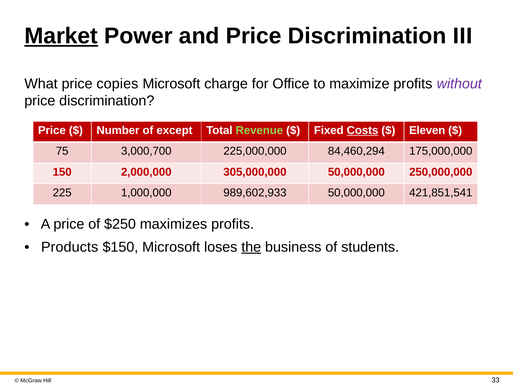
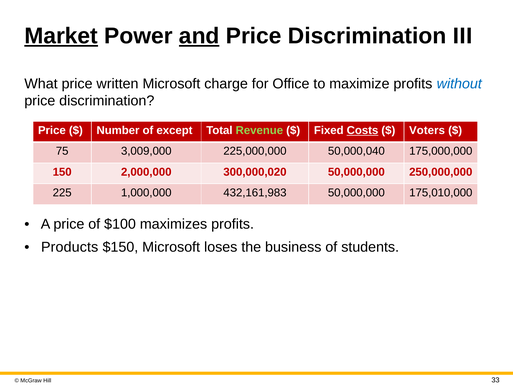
and underline: none -> present (199, 36)
copies: copies -> written (117, 84)
without colour: purple -> blue (459, 84)
Eleven: Eleven -> Voters (427, 130)
3,000,700: 3,000,700 -> 3,009,000 (146, 151)
84,460,294: 84,460,294 -> 50,000,040 (356, 151)
305,000,000: 305,000,000 -> 300,000,020 (255, 172)
989,602,933: 989,602,933 -> 432,161,983 (255, 193)
421,851,541: 421,851,541 -> 175,010,000 (441, 193)
$250: $250 -> $100 (120, 224)
the underline: present -> none (251, 247)
